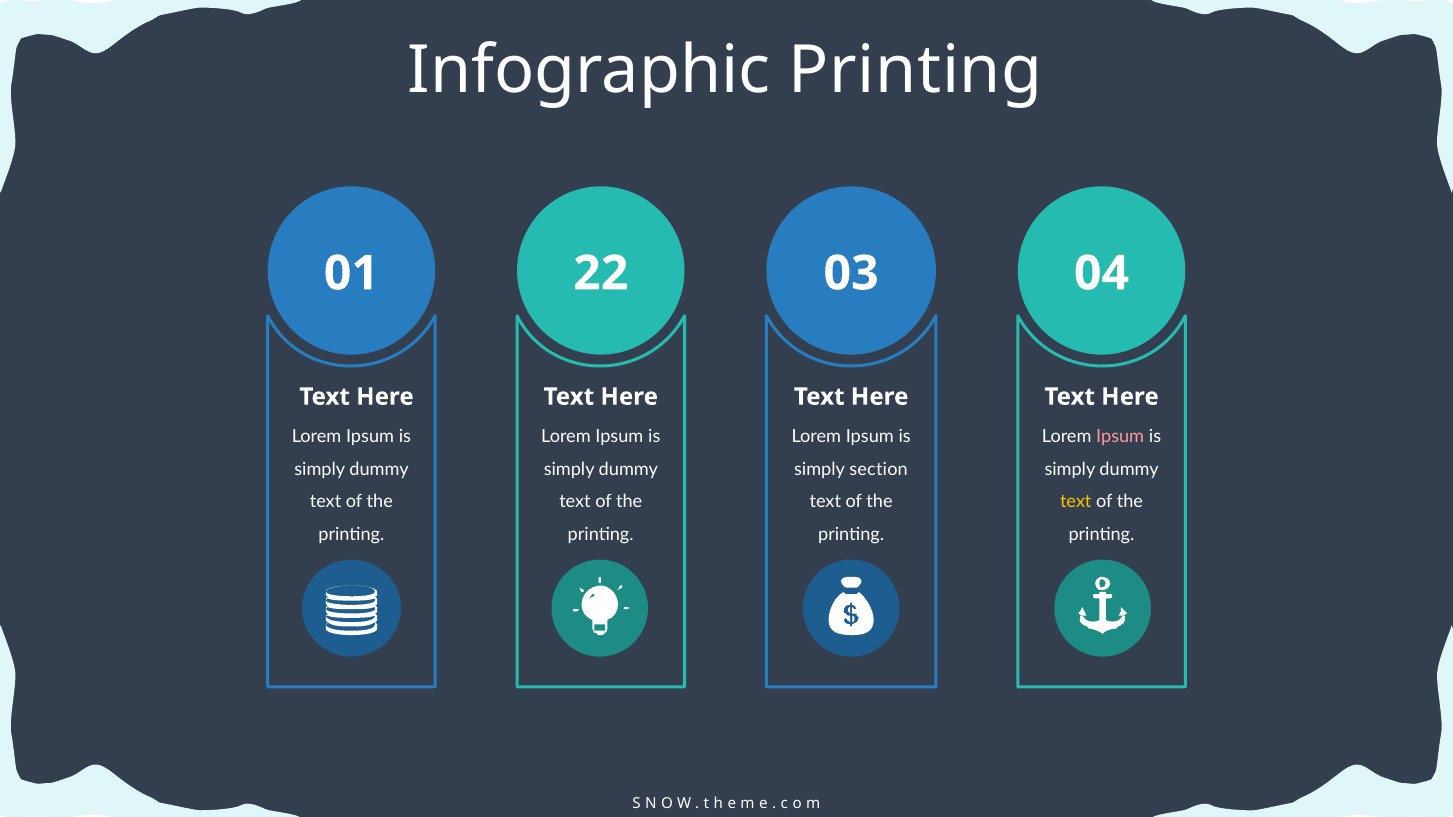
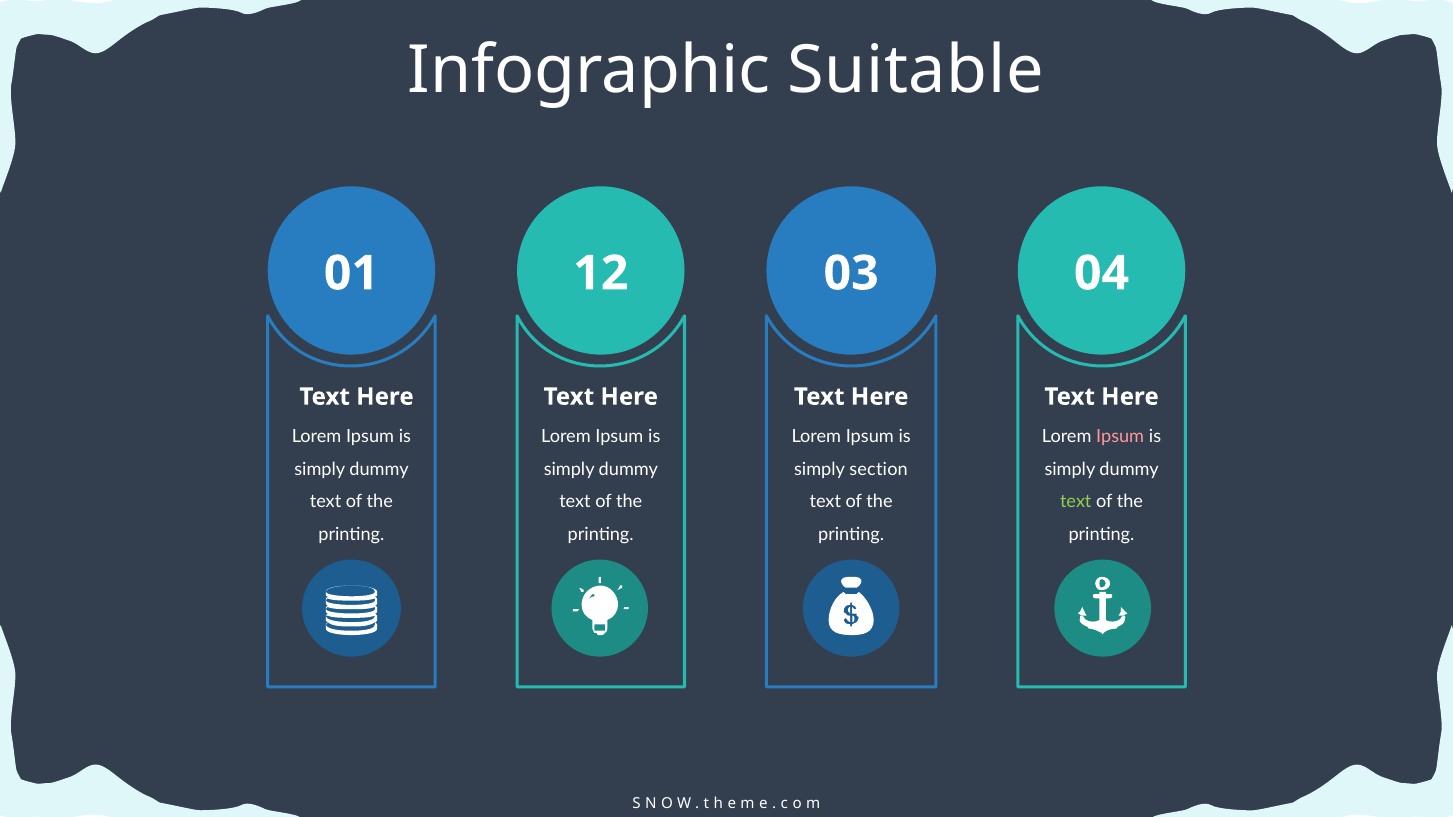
Infographic Printing: Printing -> Suitable (916, 70)
22: 22 -> 12 (601, 274)
text colour: yellow -> light green (1076, 502)
